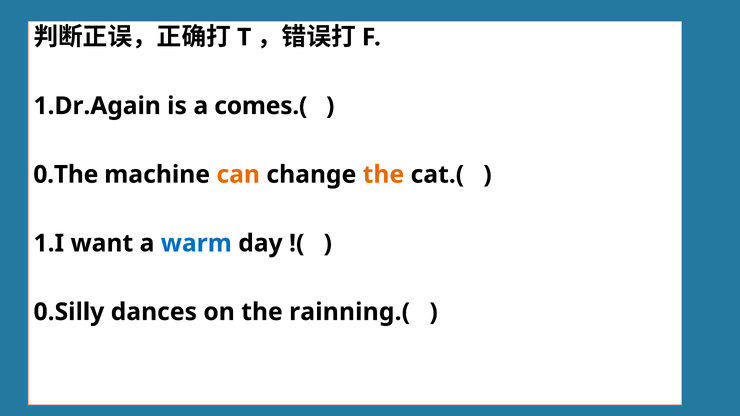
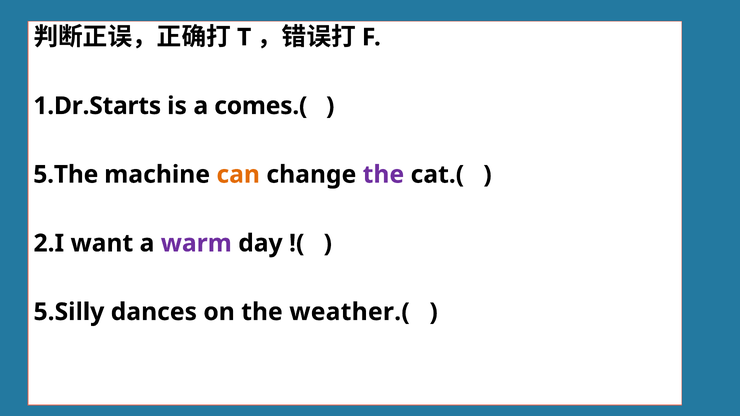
1.Dr.Again: 1.Dr.Again -> 1.Dr.Starts (97, 106)
0.The: 0.The -> 5.The (66, 175)
the colour: orange -> purple (383, 175)
1.I: 1.I -> 2.I (49, 243)
warm colour: blue -> purple (196, 243)
0.Silly: 0.Silly -> 5.Silly (69, 312)
rainning.(: rainning.( -> weather.( (350, 312)
